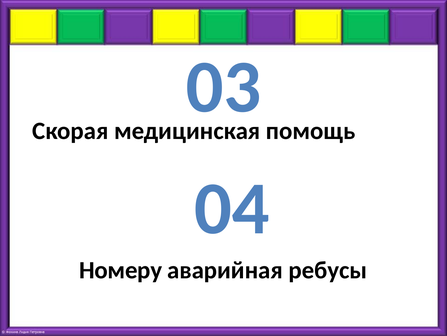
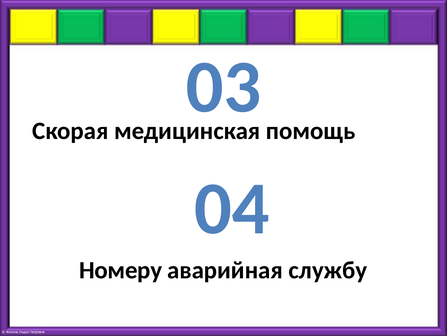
ребусы: ребусы -> службу (328, 270)
